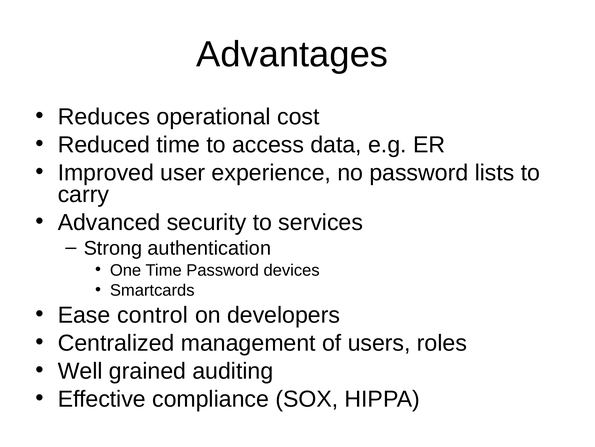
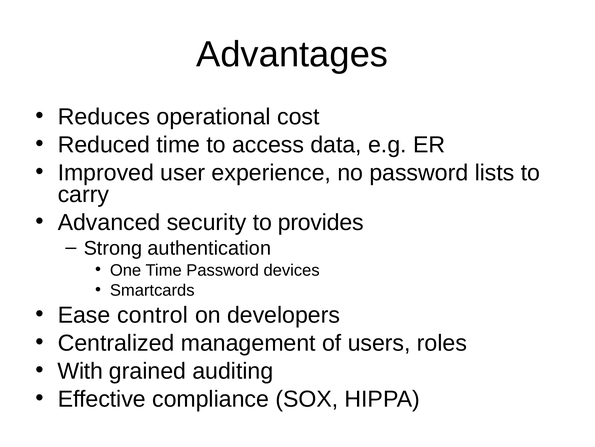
services: services -> provides (321, 222)
Well: Well -> With (80, 371)
